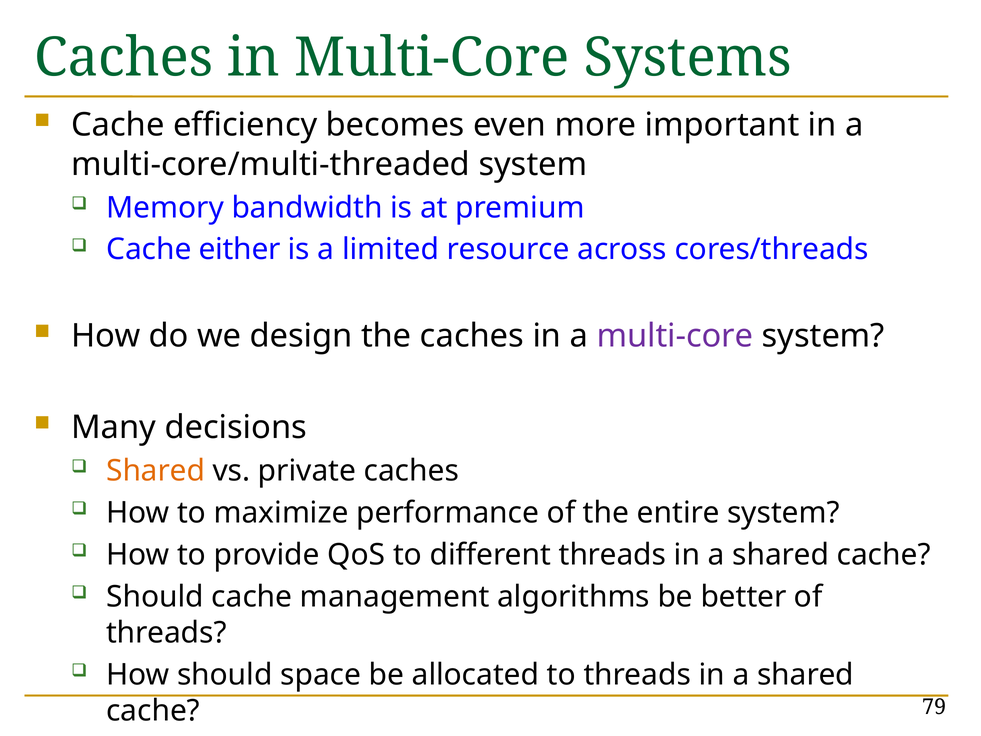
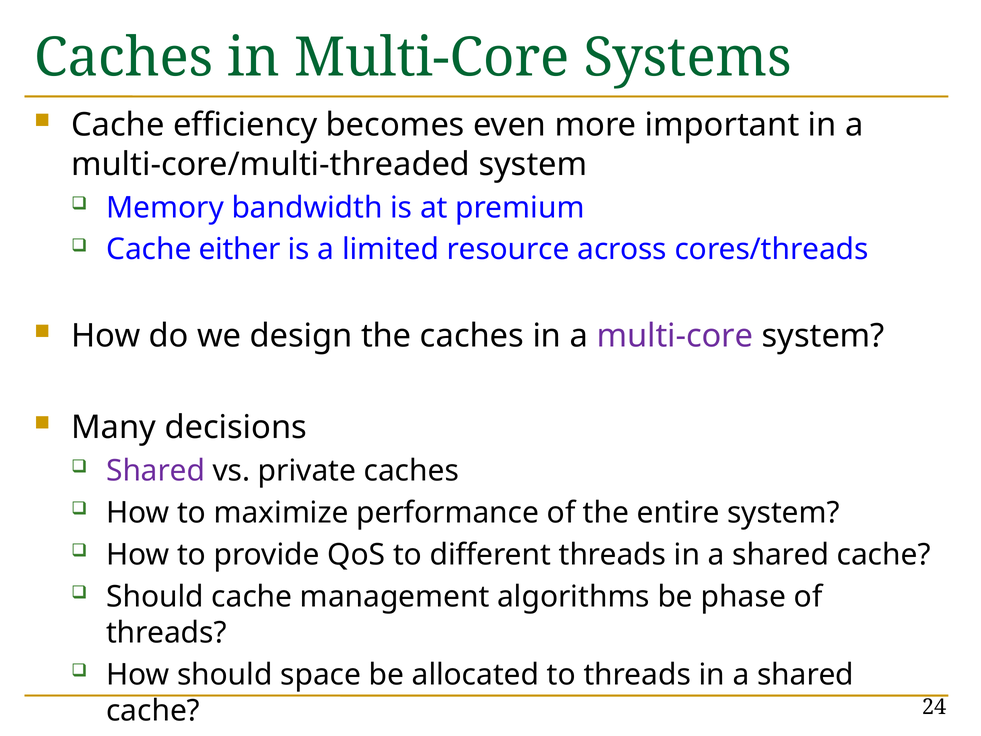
Shared colour: orange -> purple (156, 471)
better: better -> phase (743, 597)
79: 79 -> 24 (934, 707)
